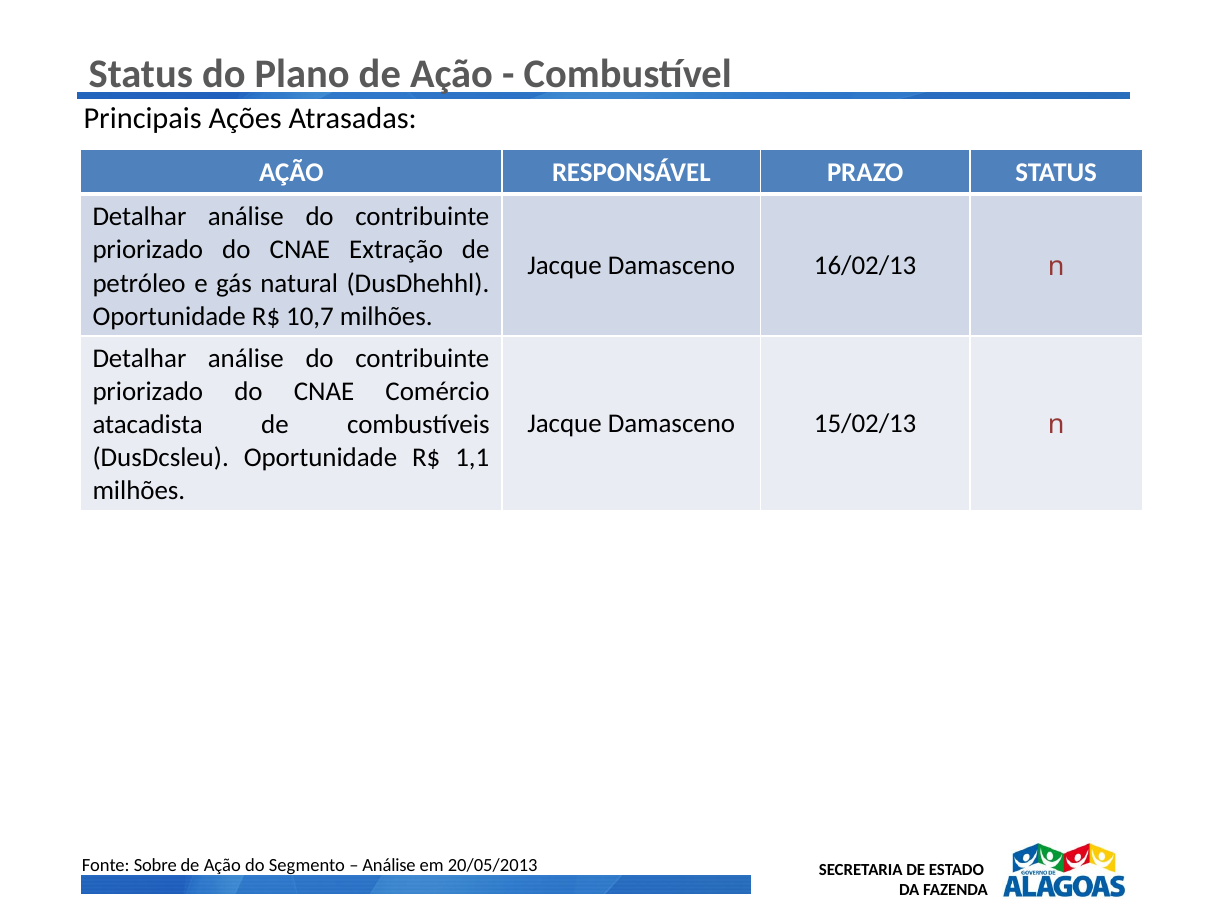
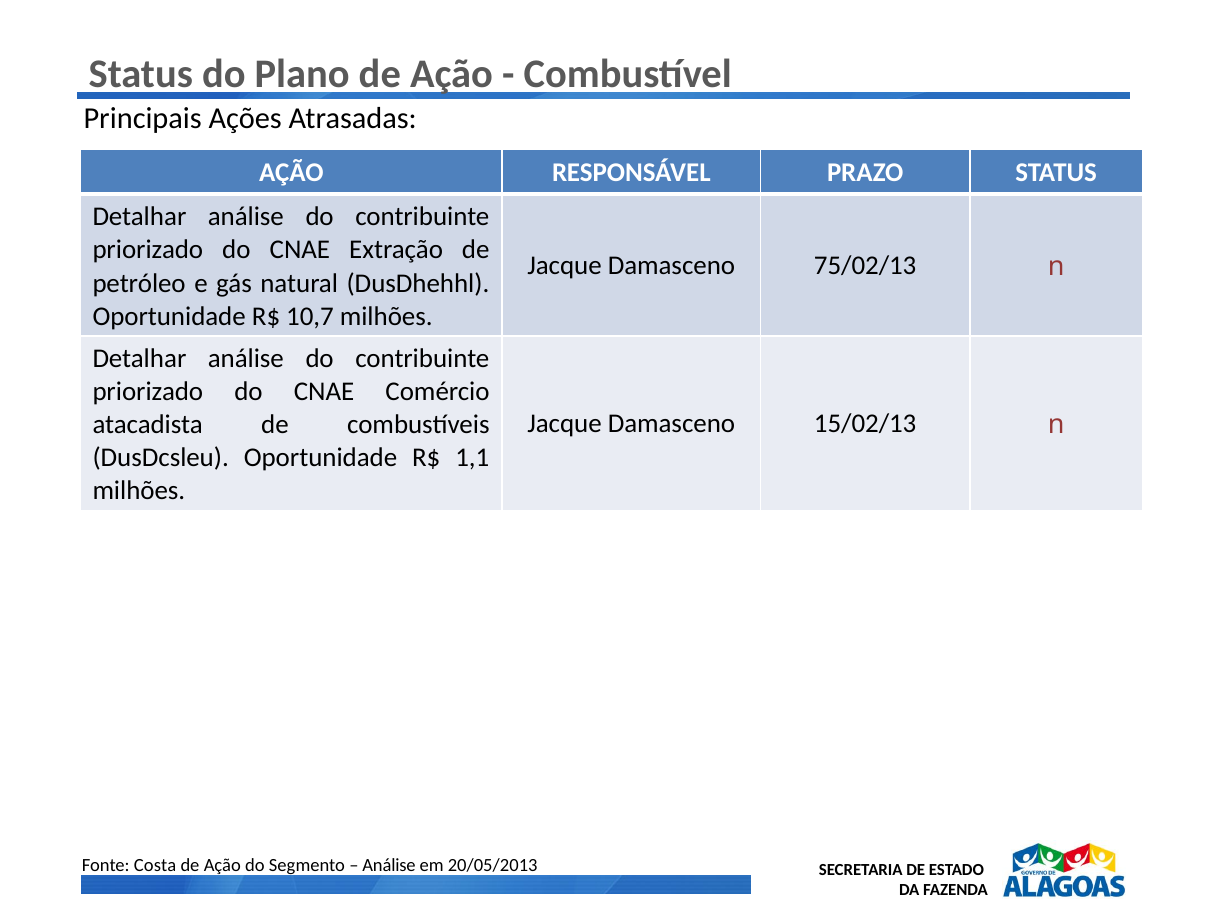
16/02/13: 16/02/13 -> 75/02/13 (865, 265)
Sobre: Sobre -> Costa (155, 865)
